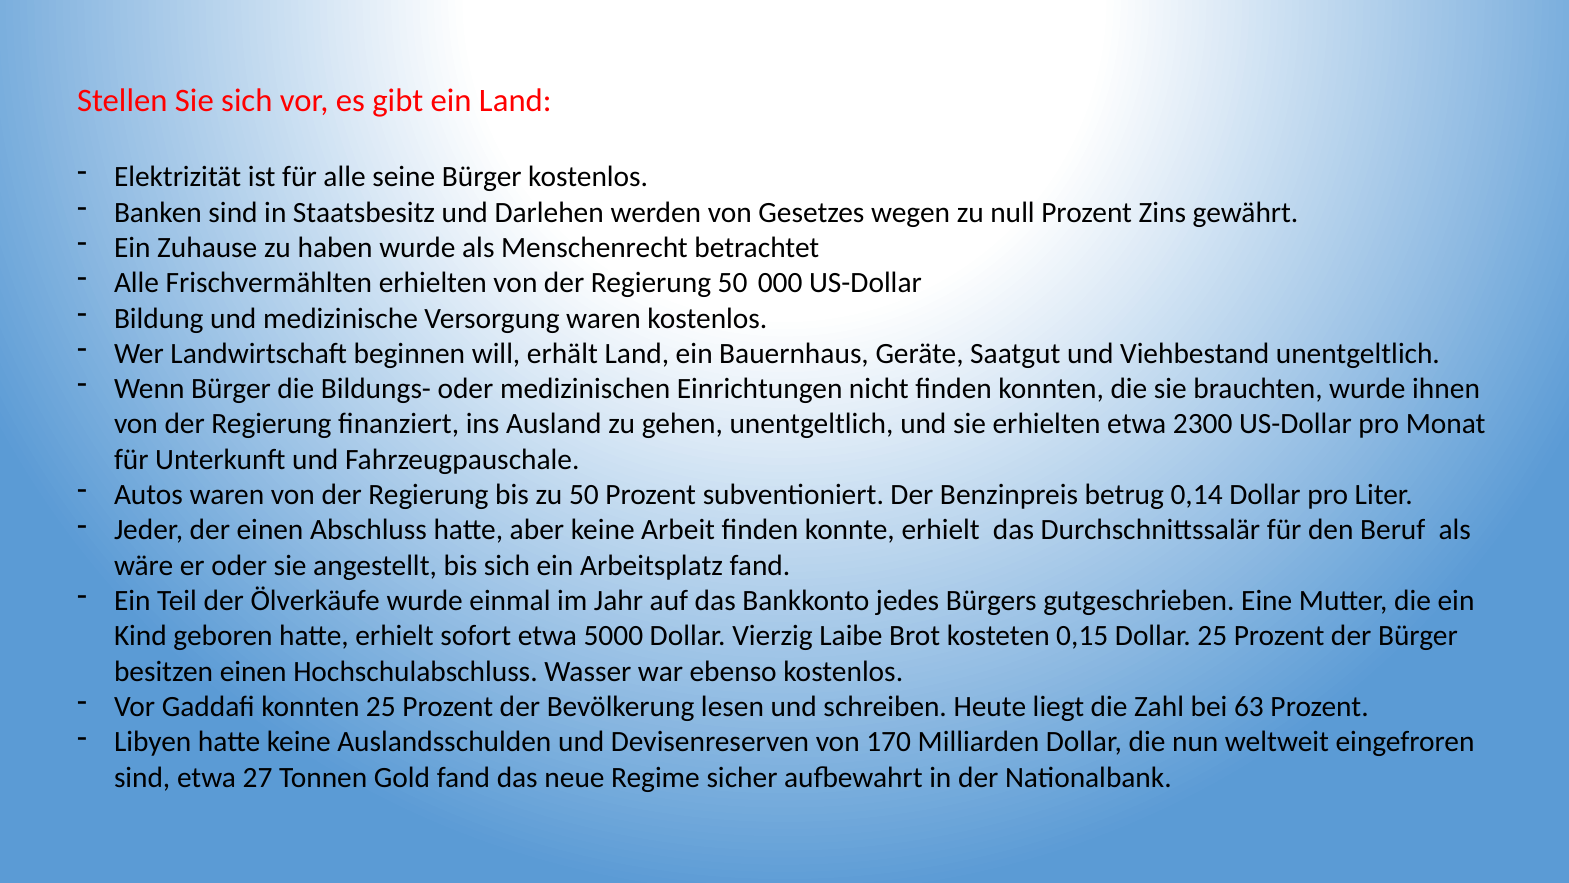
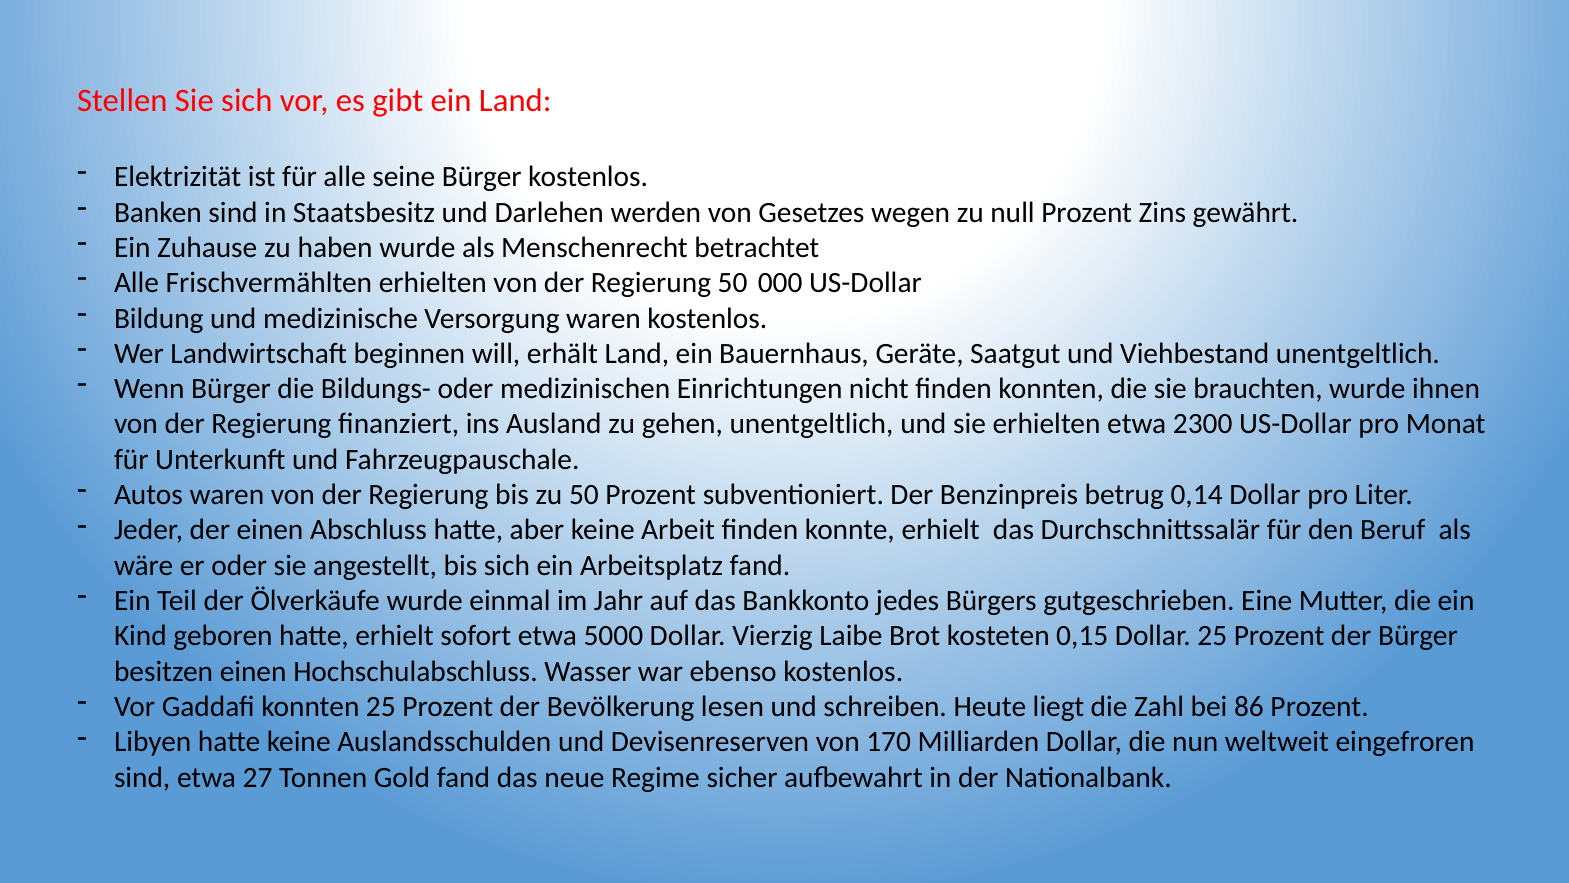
63: 63 -> 86 (1249, 706)
